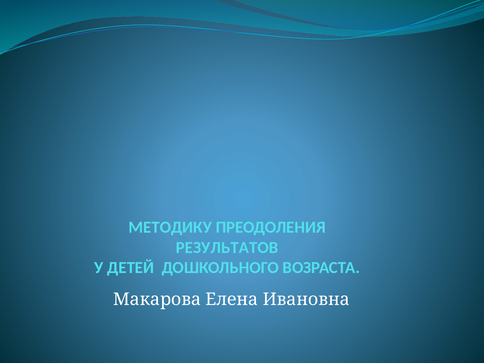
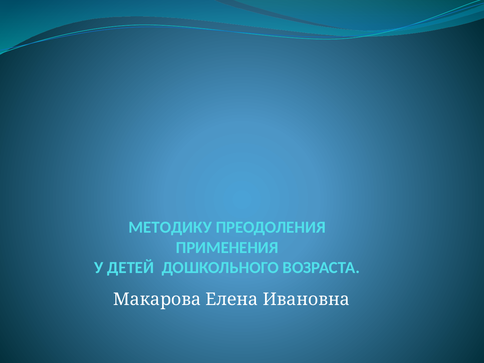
РЕЗУЛЬТАТОВ: РЕЗУЛЬТАТОВ -> ПРИМЕНЕНИЯ (227, 247)
